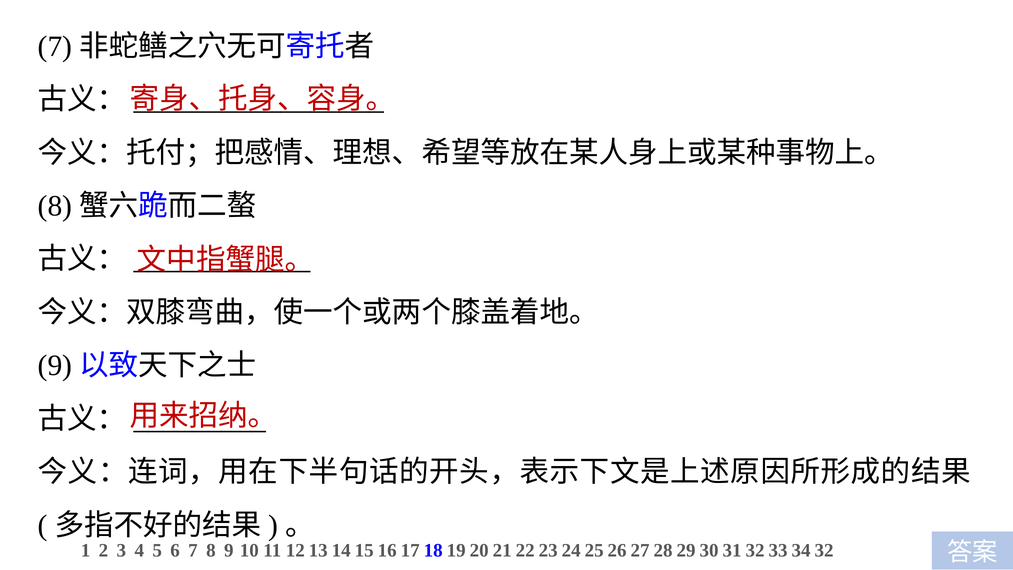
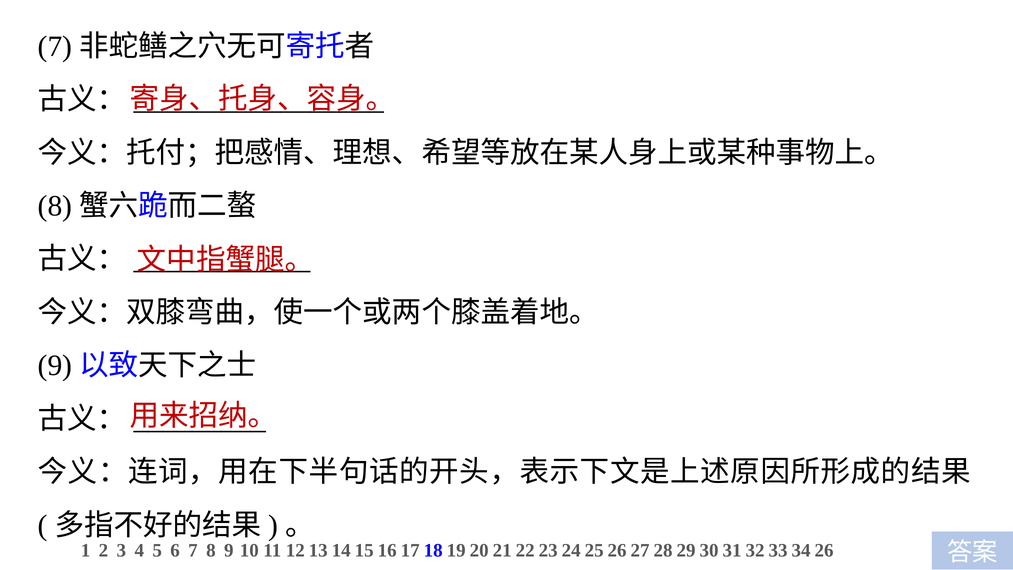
33 32: 32 -> 26 (824, 551)
